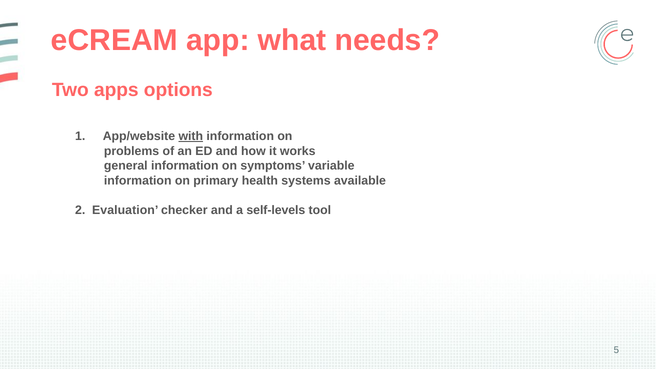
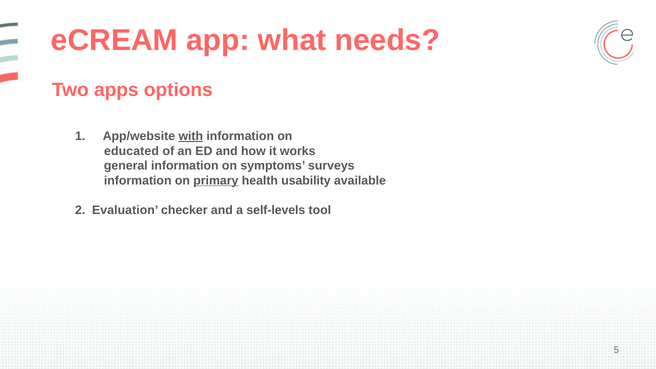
problems: problems -> educated (132, 151)
variable: variable -> surveys (331, 166)
primary underline: none -> present (216, 180)
systems: systems -> usability (306, 180)
